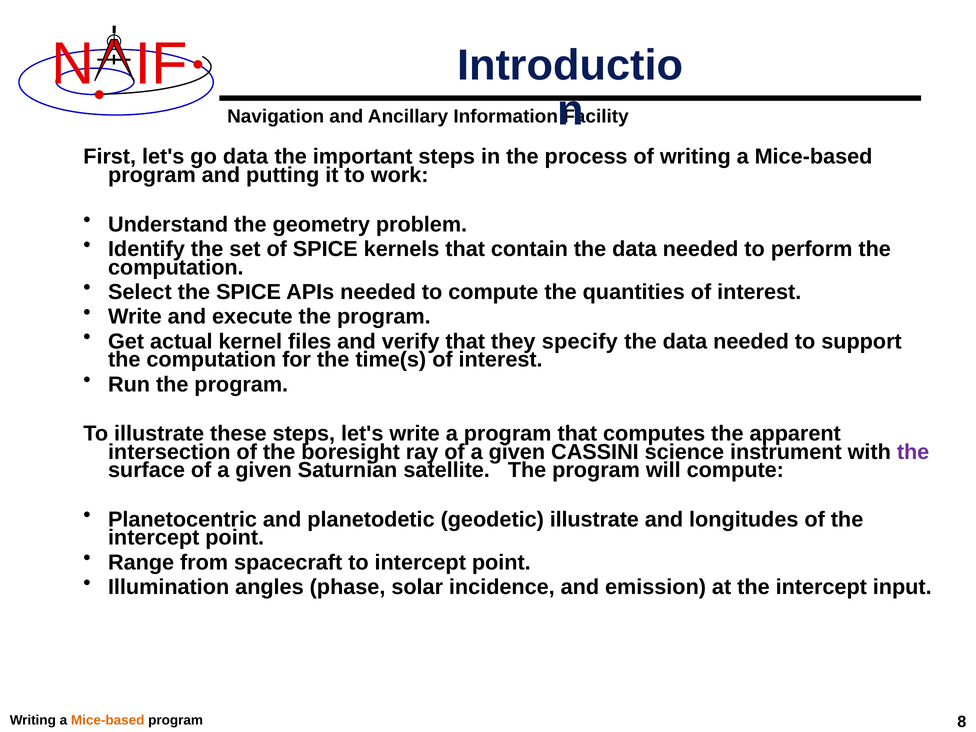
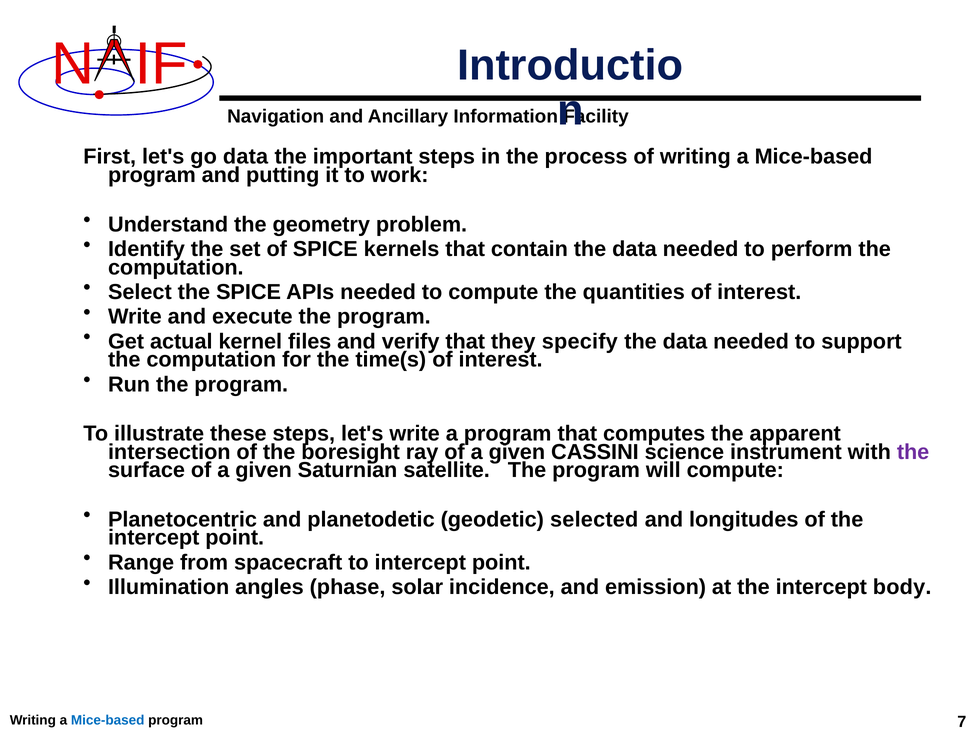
geodetic illustrate: illustrate -> selected (594, 520)
input: input -> body (902, 587)
Mice-based colour: orange -> blue (108, 720)
8: 8 -> 7 (962, 722)
